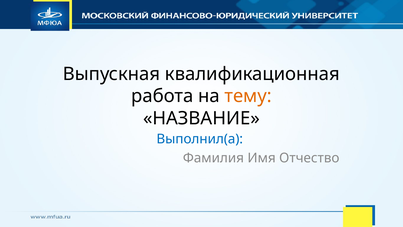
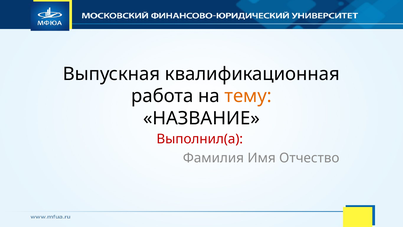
Выполнил(а colour: blue -> red (200, 139)
